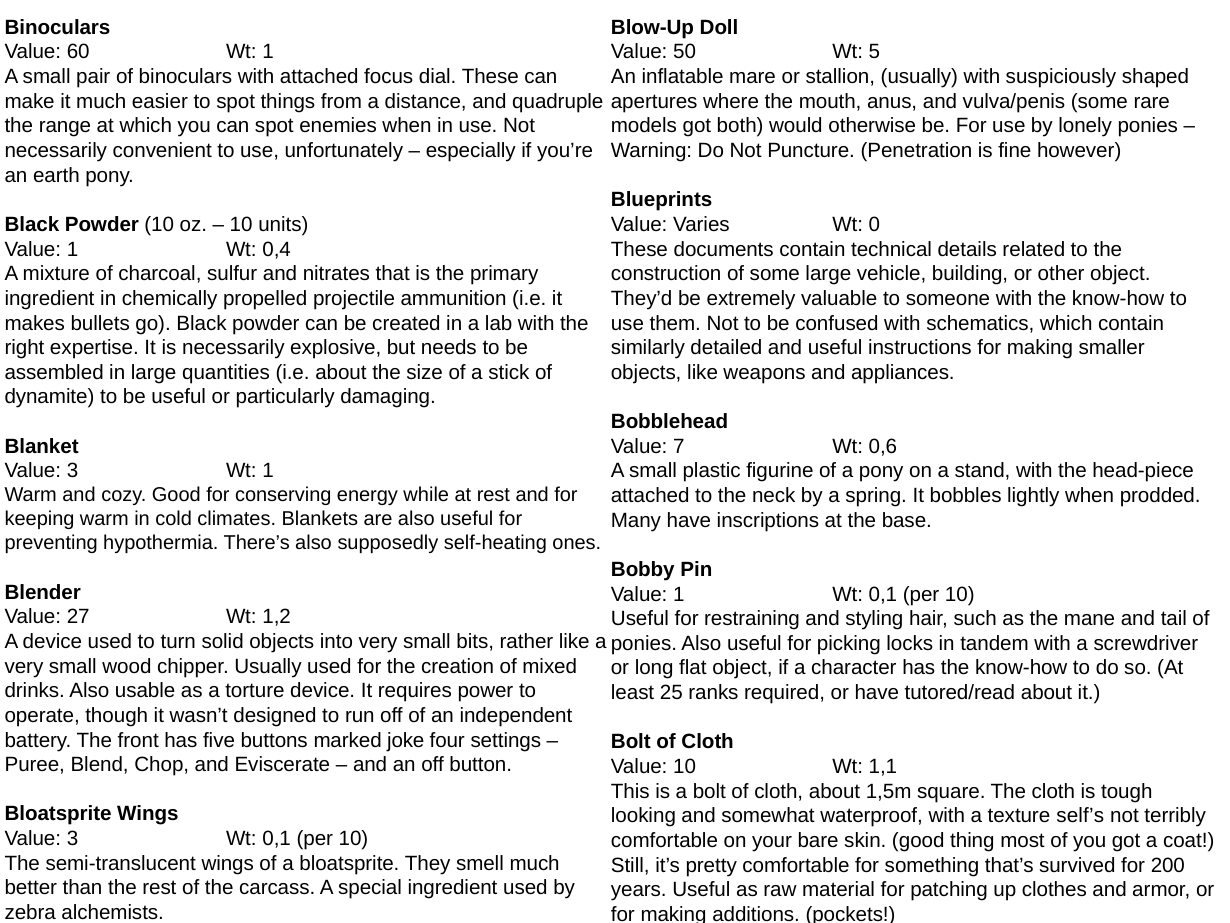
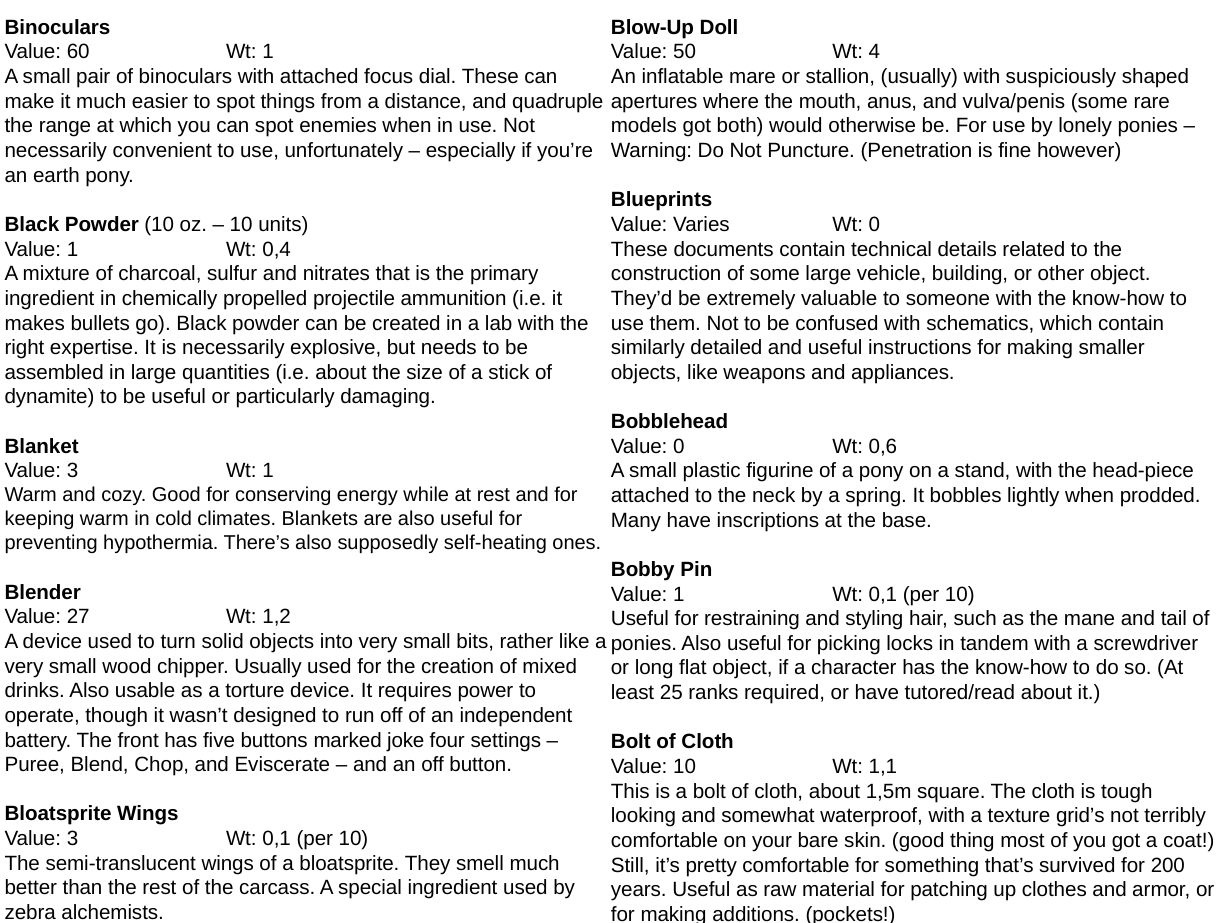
5: 5 -> 4 (874, 52)
Value 7: 7 -> 0 (679, 446)
self’s: self’s -> grid’s (1080, 816)
